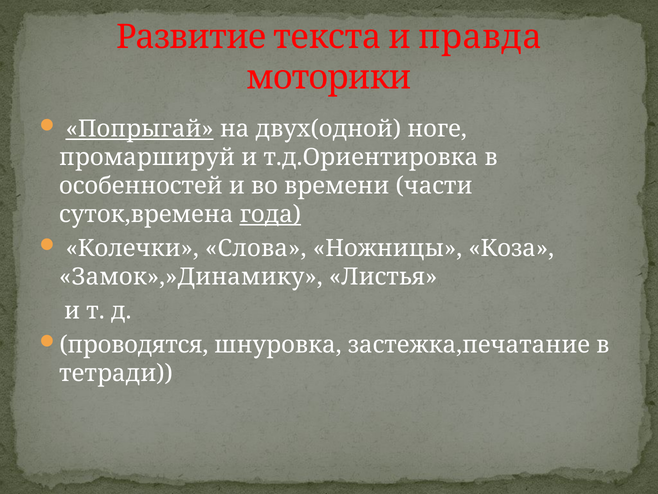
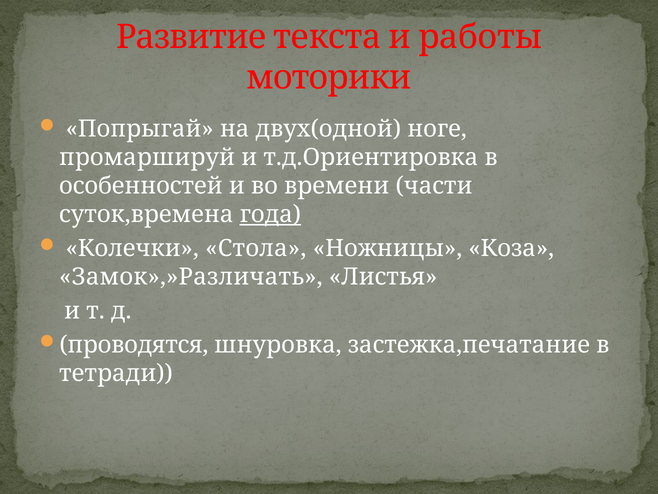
правда: правда -> работы (480, 37)
Попрыгай underline: present -> none (140, 129)
Слова: Слова -> Стола (256, 248)
Замок»,»Динамику: Замок»,»Динамику -> Замок»,»Различать (191, 277)
